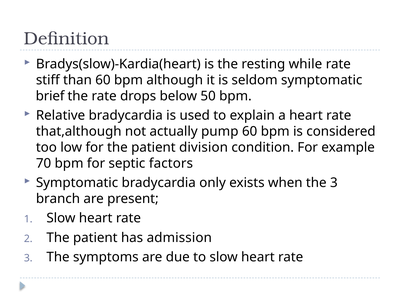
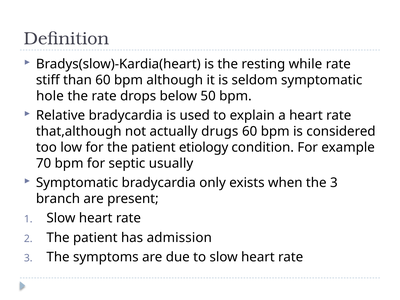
brief: brief -> hole (50, 96)
pump: pump -> drugs (220, 132)
division: division -> etiology (204, 148)
factors: factors -> usually (171, 164)
